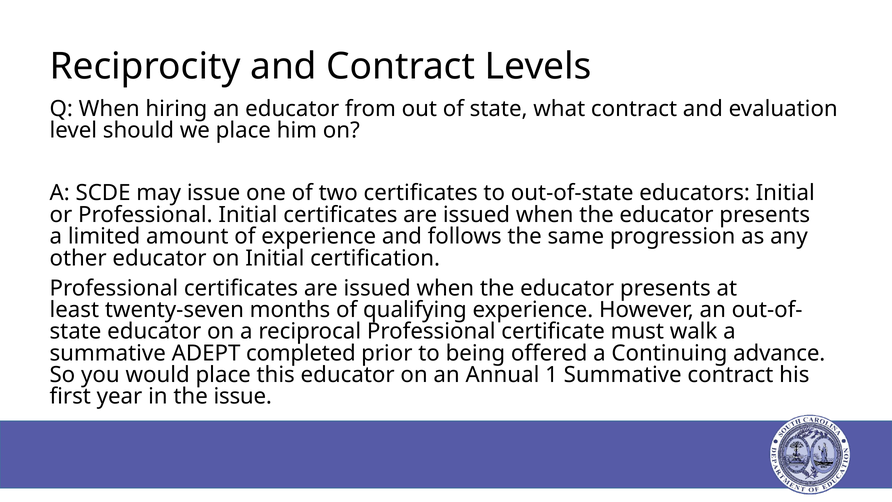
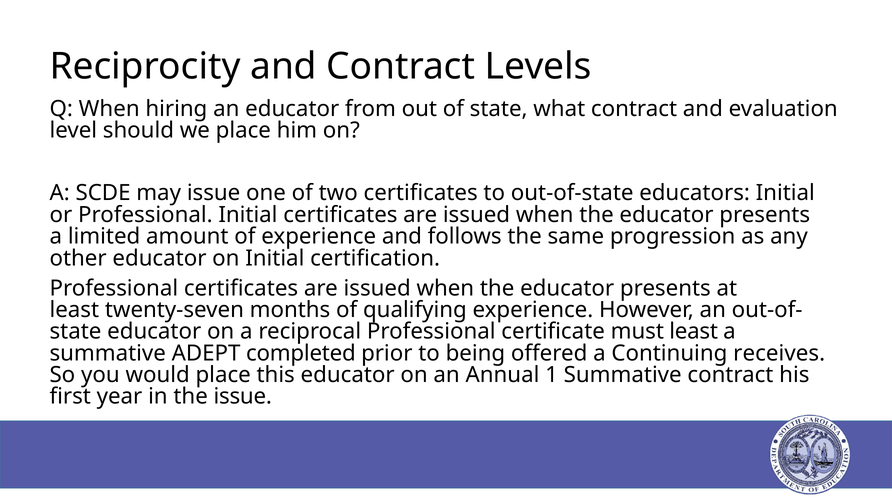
must walk: walk -> least (694, 331)
advance: advance -> receives (779, 353)
